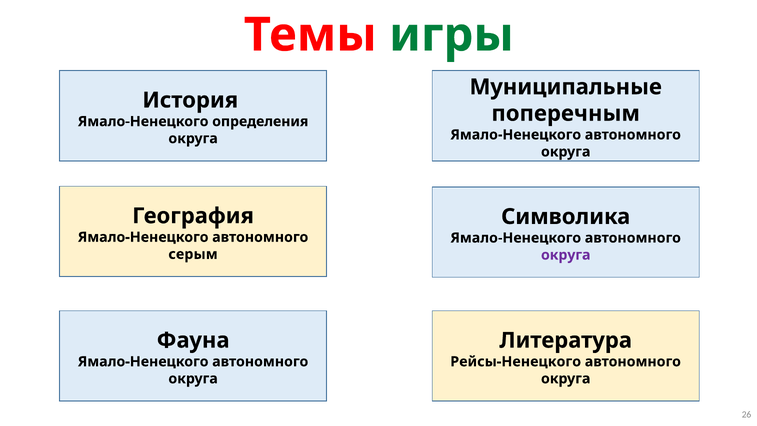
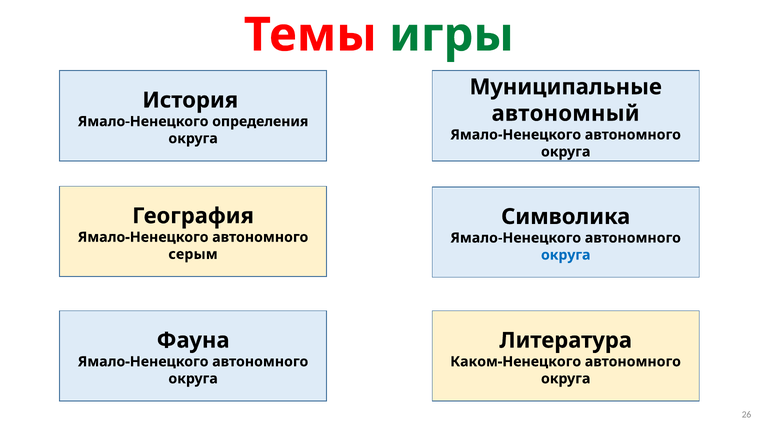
поперечным: поперечным -> автономный (566, 113)
округа colour: purple -> blue (566, 255)
Рейсы-Ненецкого: Рейсы-Ненецкого -> Каком-Ненецкого (516, 361)
